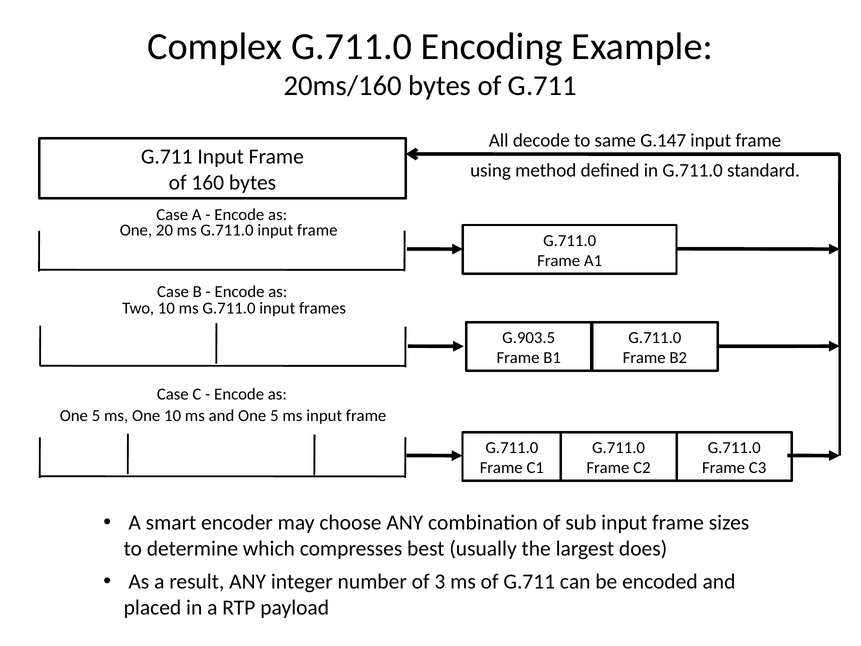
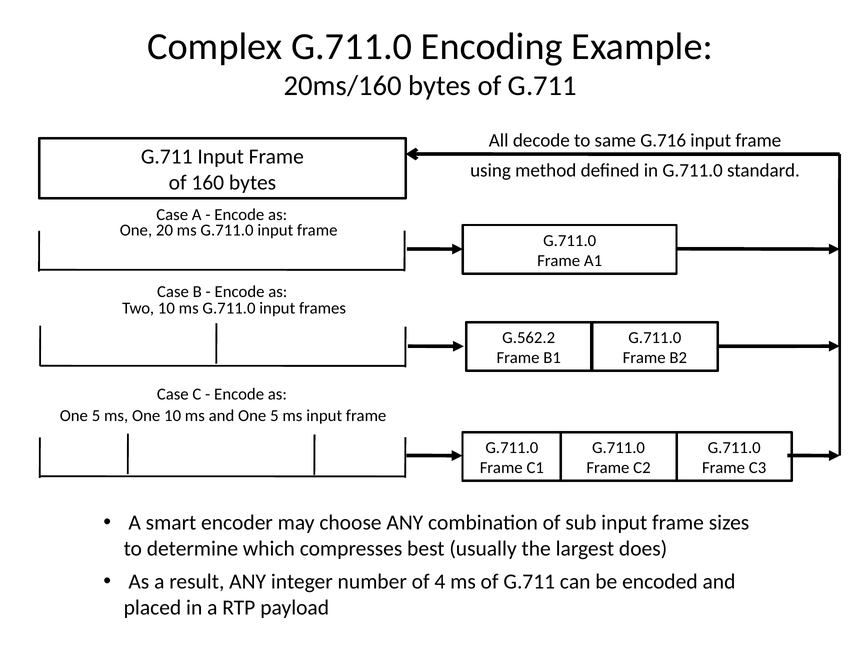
G.147: G.147 -> G.716 (663, 140)
G.903.5: G.903.5 -> G.562.2 (529, 337)
3: 3 -> 4 (440, 581)
